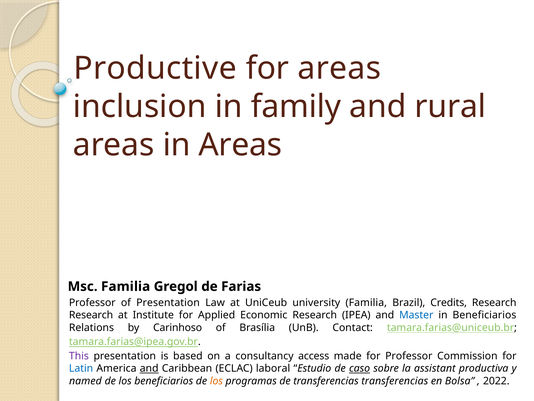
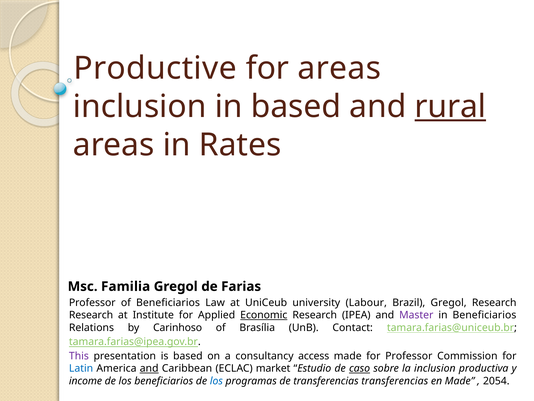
in family: family -> based (296, 106)
rural underline: none -> present (450, 106)
in Areas: Areas -> Rates (240, 145)
of Presentation: Presentation -> Beneficiarios (168, 302)
university Familia: Familia -> Labour (366, 302)
Brazil Credits: Credits -> Gregol (449, 302)
Economic underline: none -> present (264, 315)
Master colour: blue -> purple (416, 315)
laboral: laboral -> market (273, 368)
la assistant: assistant -> inclusion (435, 368)
named: named -> income (86, 381)
los colour: orange -> blue (216, 381)
en Bolsa: Bolsa -> Made (460, 381)
2022: 2022 -> 2054 (496, 381)
